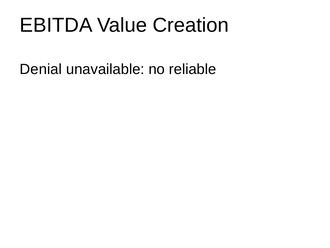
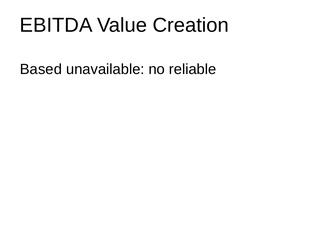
Denial: Denial -> Based (41, 69)
